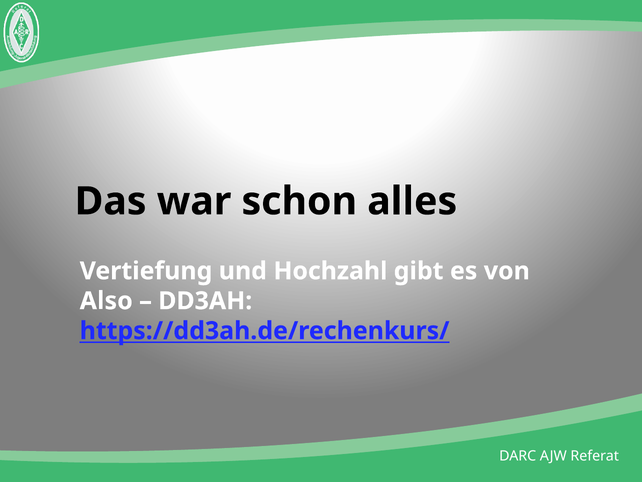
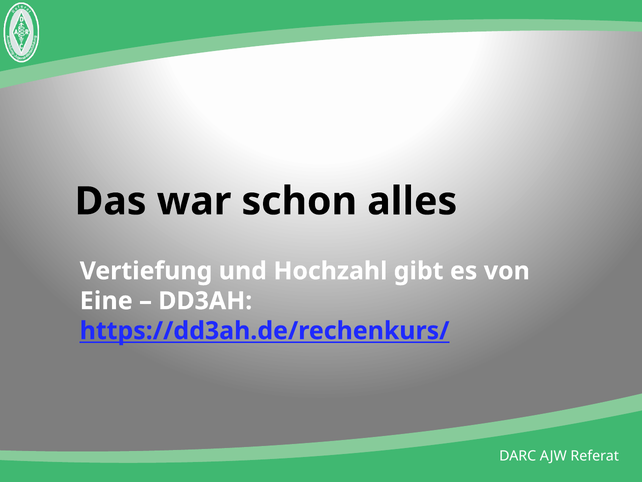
Also: Also -> Eine (106, 301)
